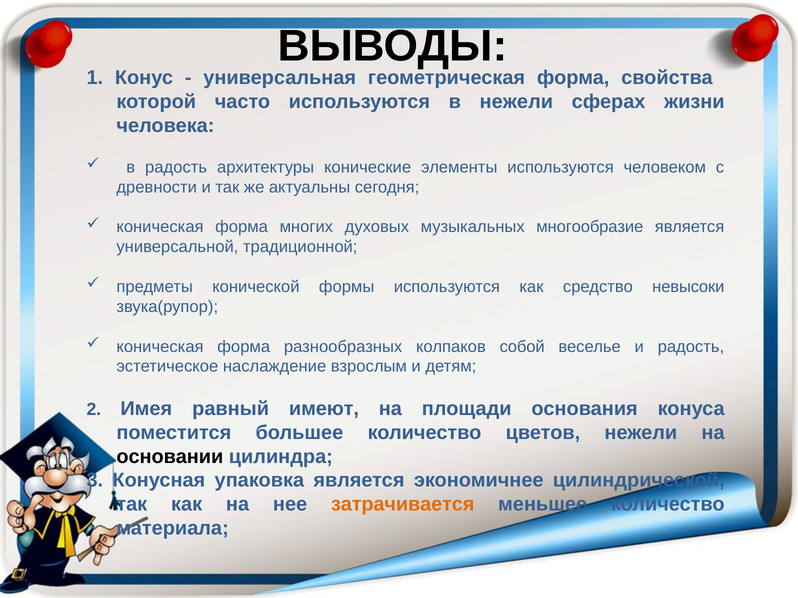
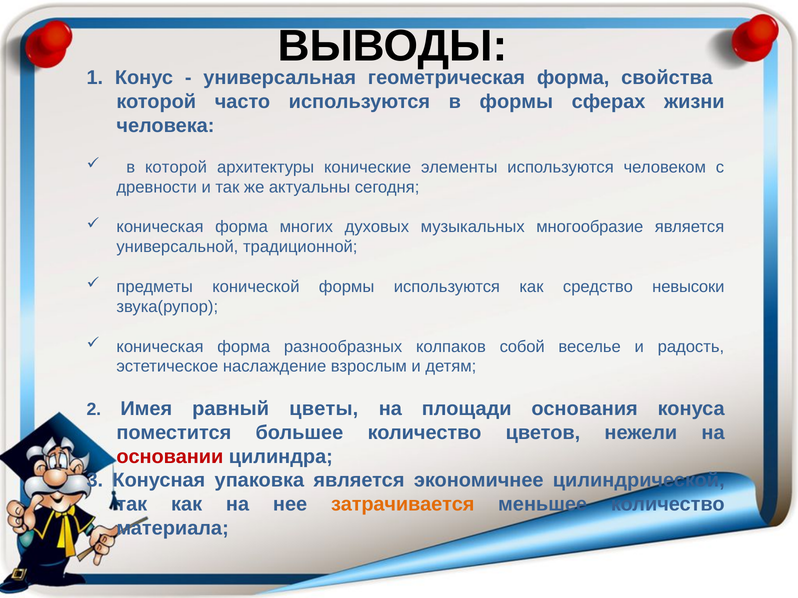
в нежели: нежели -> формы (516, 102)
в радость: радость -> которой (176, 167)
имеют: имеют -> цветы (324, 409)
основании colour: black -> red (170, 457)
